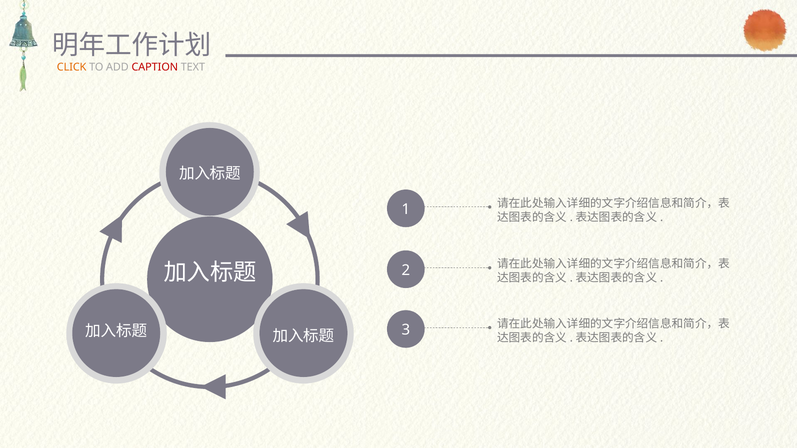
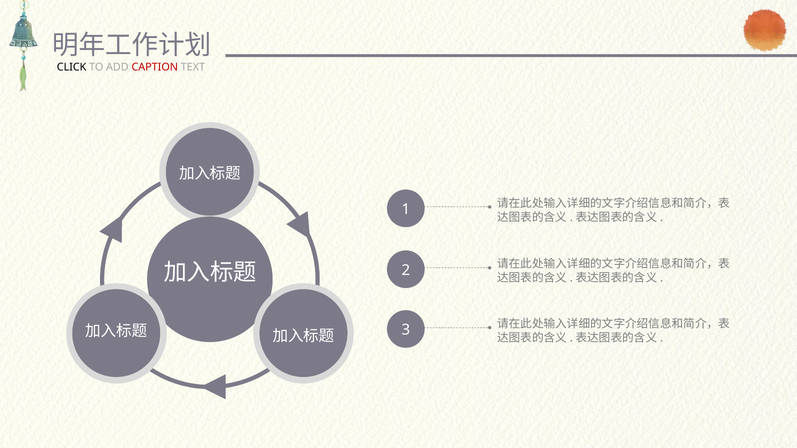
CLICK colour: orange -> black (72, 67)
